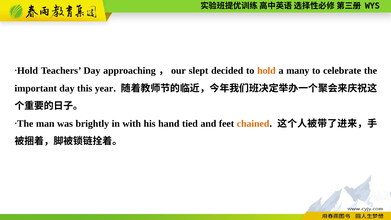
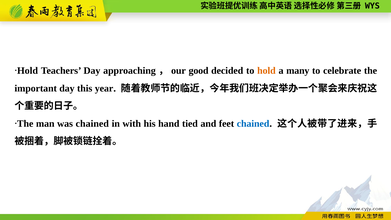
slept: slept -> good (199, 71)
was brightly: brightly -> chained (92, 124)
chained colour: orange -> blue (253, 124)
